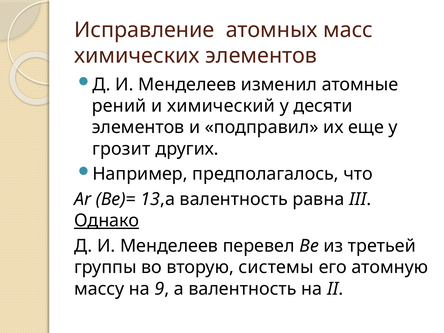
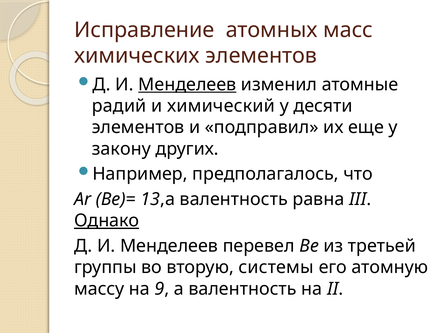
Менделеев underline: none -> present (187, 84)
рений: рений -> радий (119, 106)
грозит: грозит -> закону (121, 149)
